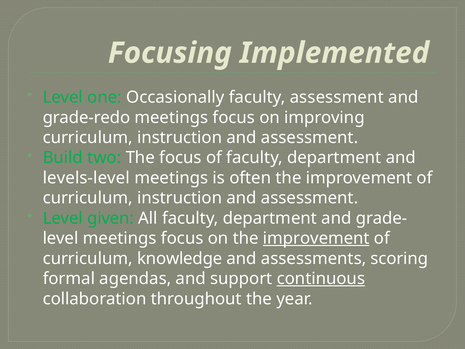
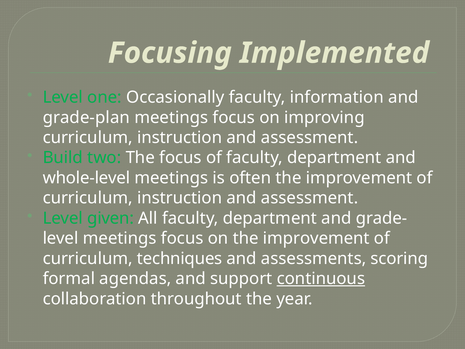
faculty assessment: assessment -> information (337, 97)
grade-redo: grade-redo -> grade-plan (86, 117)
levels-level: levels-level -> whole-level (86, 178)
improvement underline: present -> none (316, 238)
knowledge: knowledge -> techniques (180, 258)
